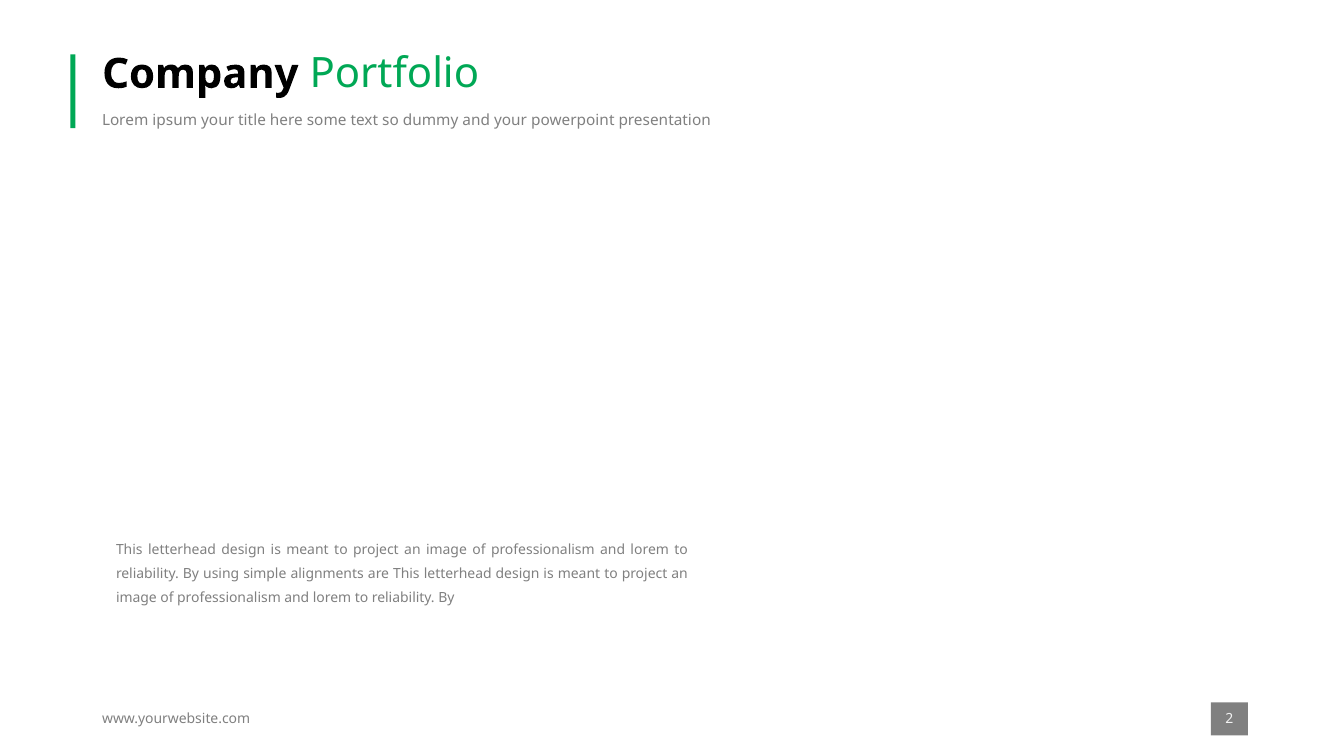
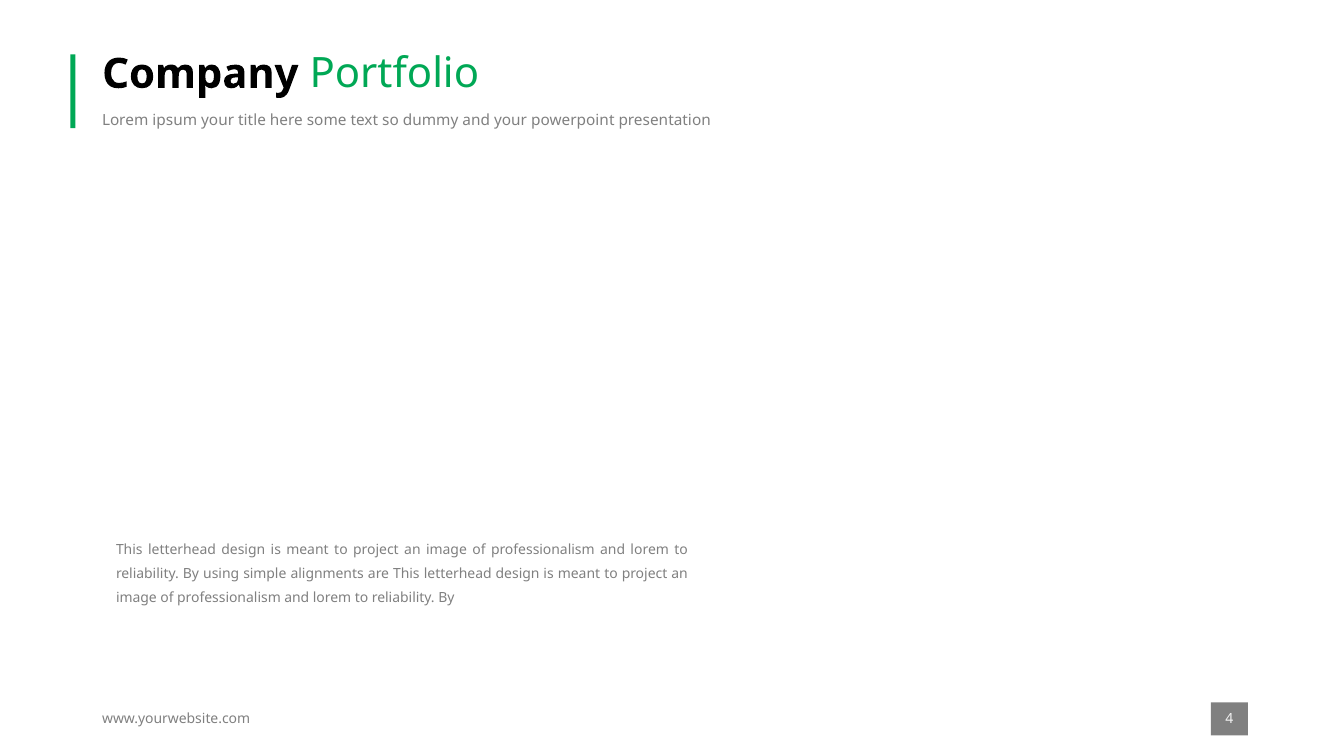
2: 2 -> 4 (1229, 719)
